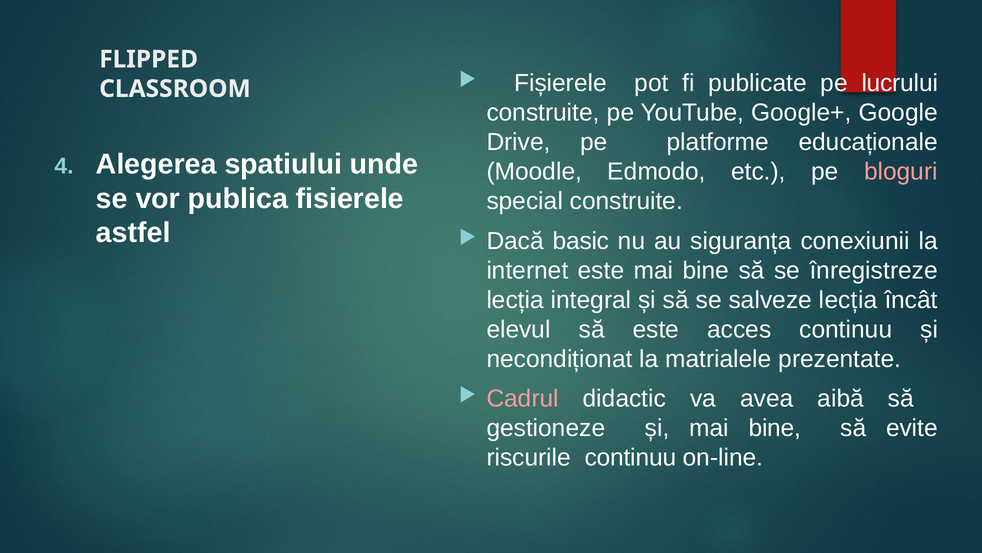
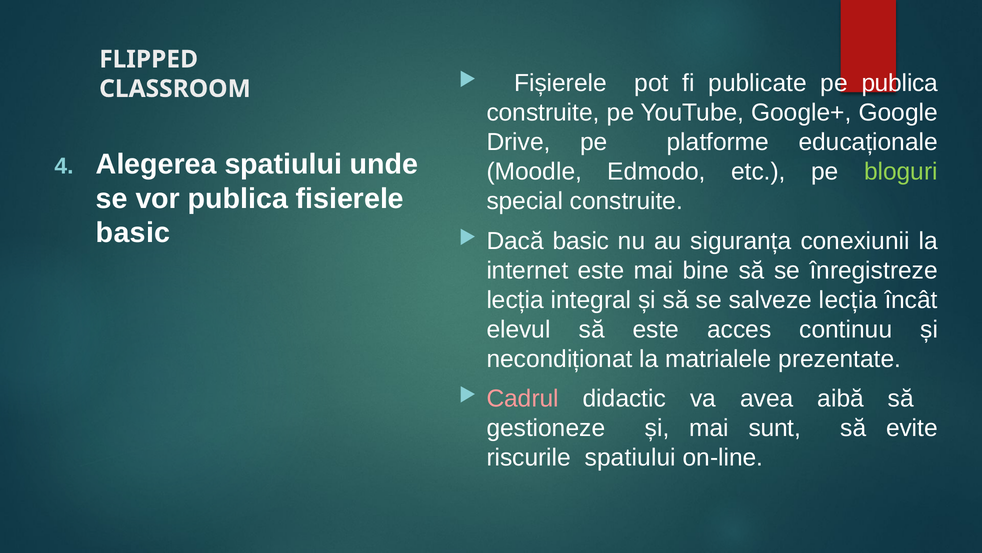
pe lucrului: lucrului -> publica (900, 83)
bloguri colour: pink -> light green (901, 172)
astfel: astfel -> basic (133, 233)
și mai bine: bine -> sunt (775, 428)
riscurile continuu: continuu -> spatiului (630, 457)
